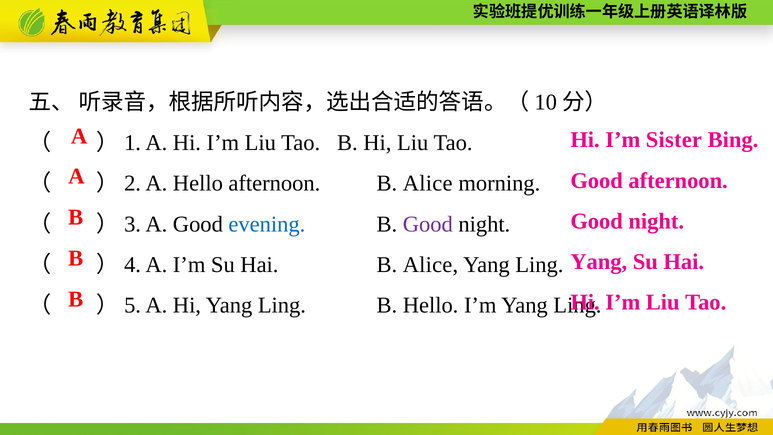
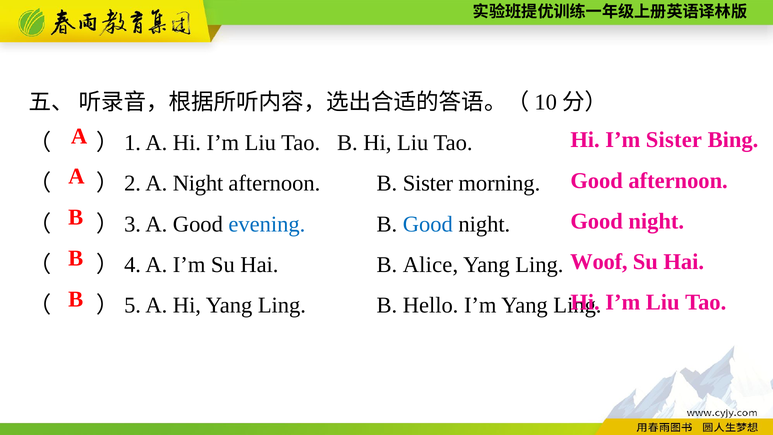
A Hello: Hello -> Night (198, 183)
afternoon B Alice: Alice -> Sister (428, 183)
Good colour: purple -> blue (428, 224)
Yang: Yang -> Woof (599, 262)
